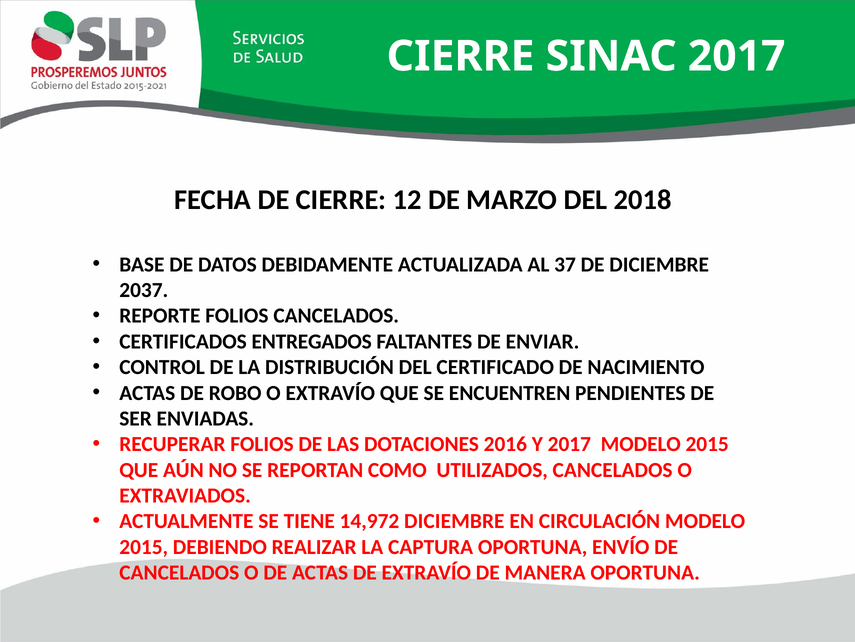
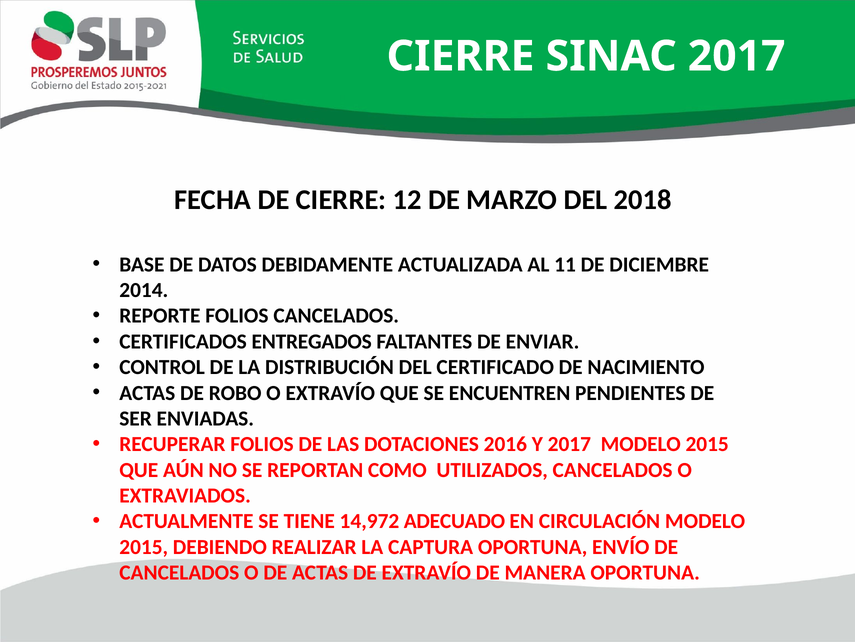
37: 37 -> 11 (565, 264)
2037: 2037 -> 2014 (144, 290)
14,972 DICIEMBRE: DICIEMBRE -> ADECUADO (454, 521)
